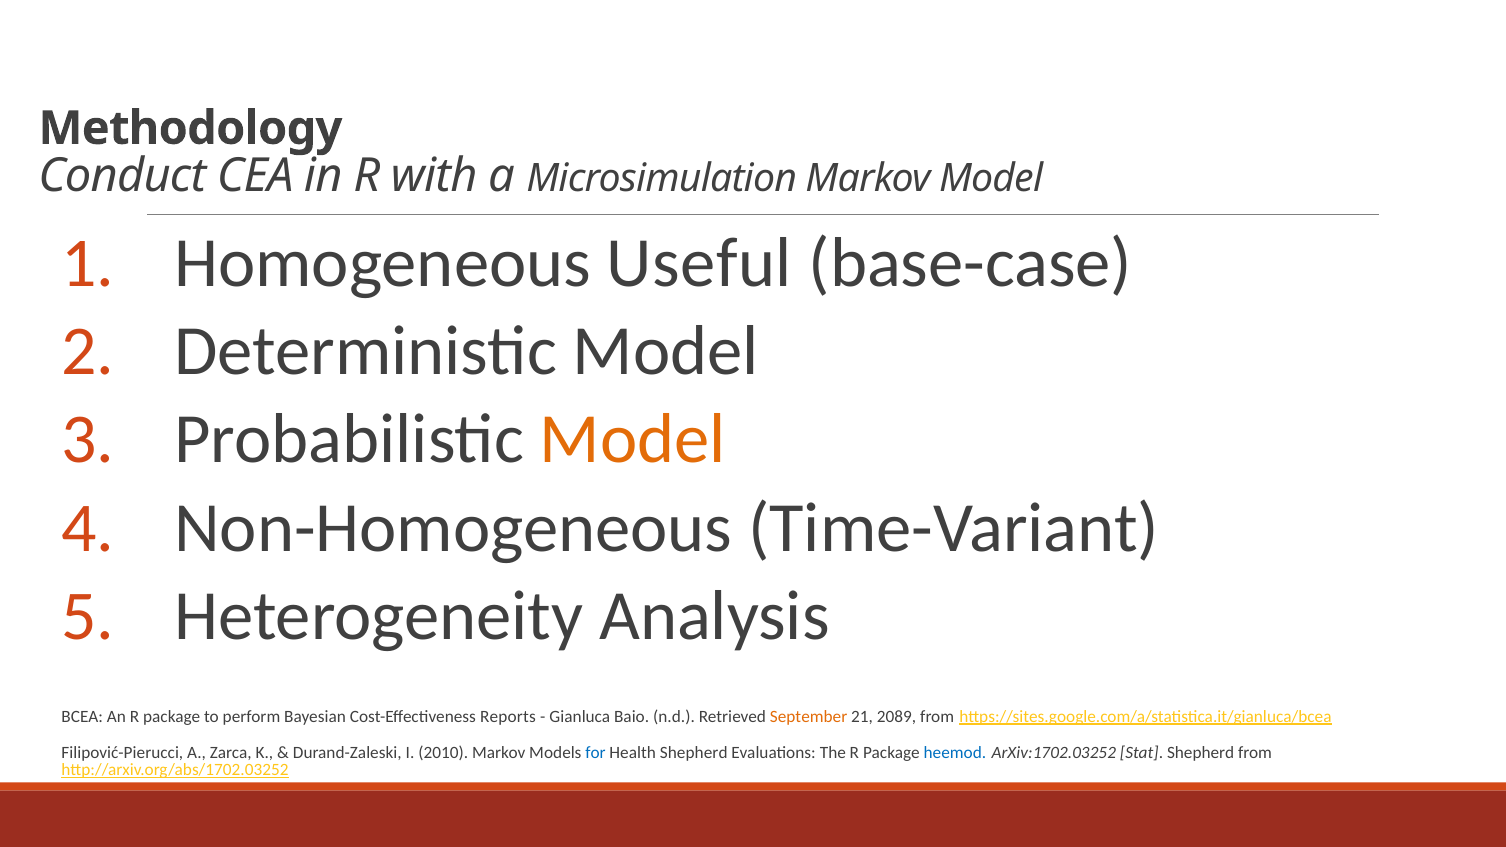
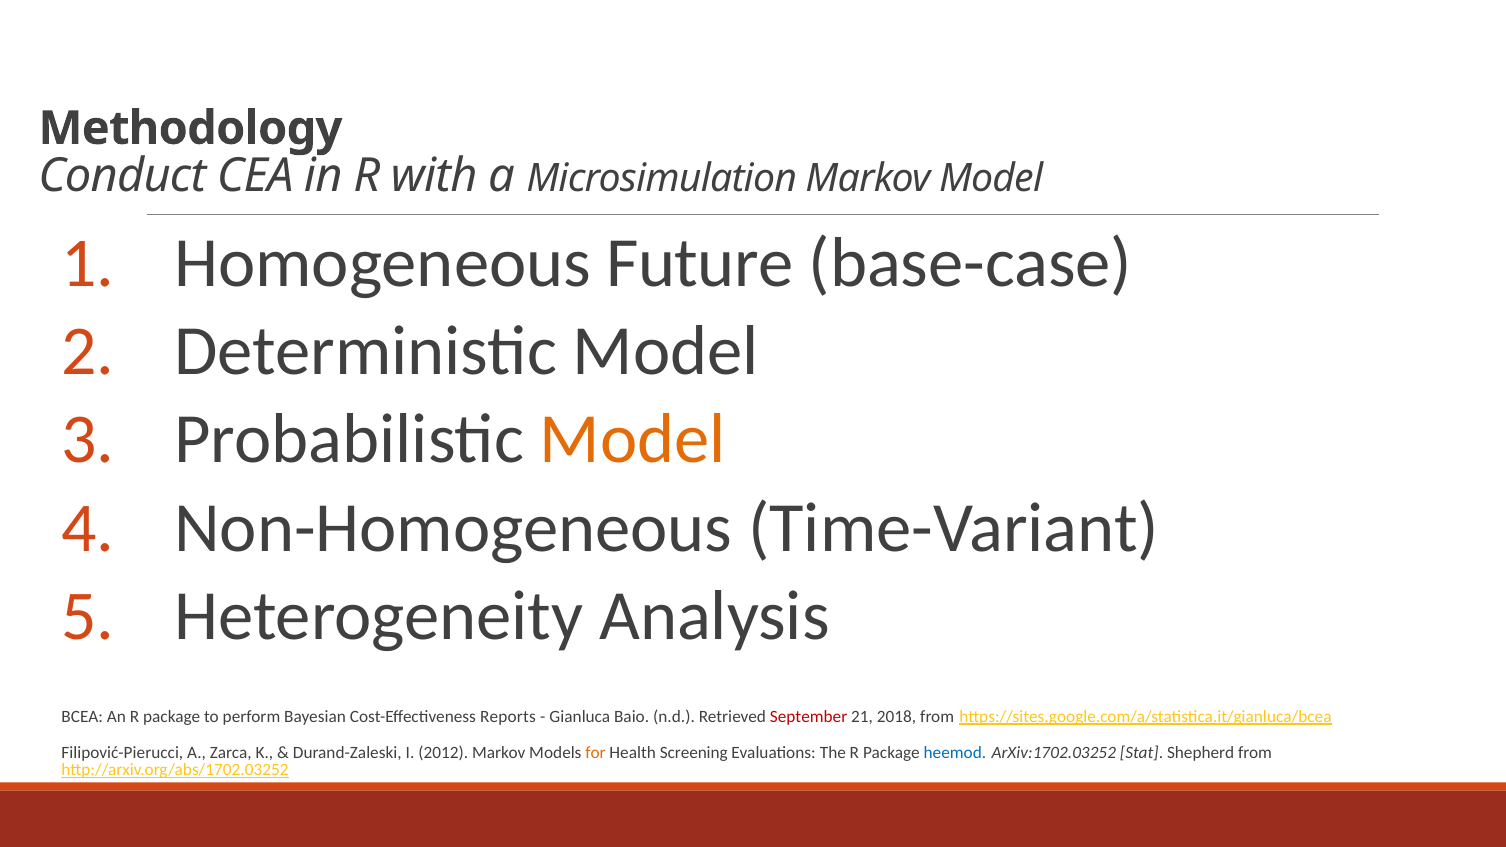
Useful: Useful -> Future (700, 263)
September colour: orange -> red (809, 717)
2089: 2089 -> 2018 (897, 717)
2010: 2010 -> 2012 (443, 753)
for colour: blue -> orange (596, 753)
Health Shepherd: Shepherd -> Screening (694, 753)
